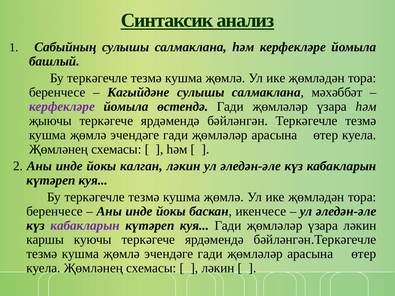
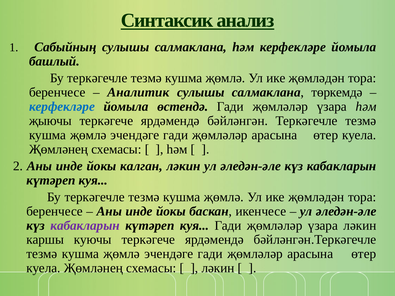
Кагыйдәне: Кагыйдәне -> Аналитик (138, 92)
мәхәббәт: мәхәббәт -> төркемдә (337, 92)
керфекләре colour: purple -> blue (62, 107)
